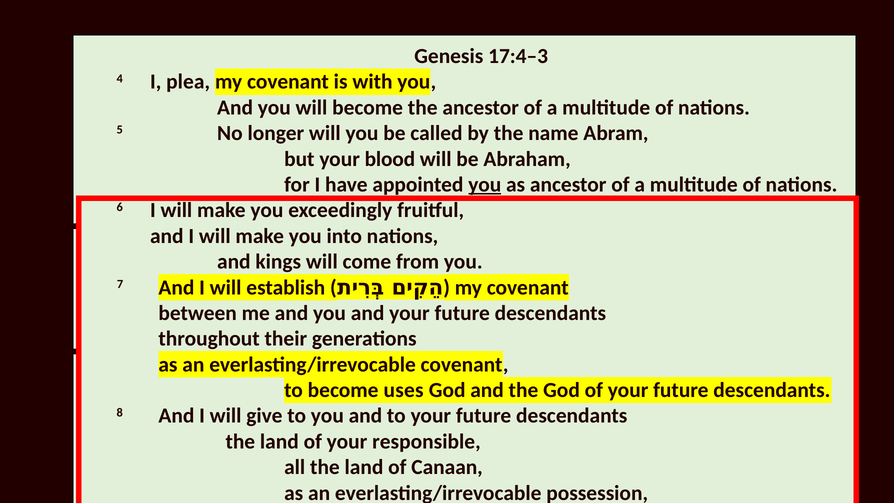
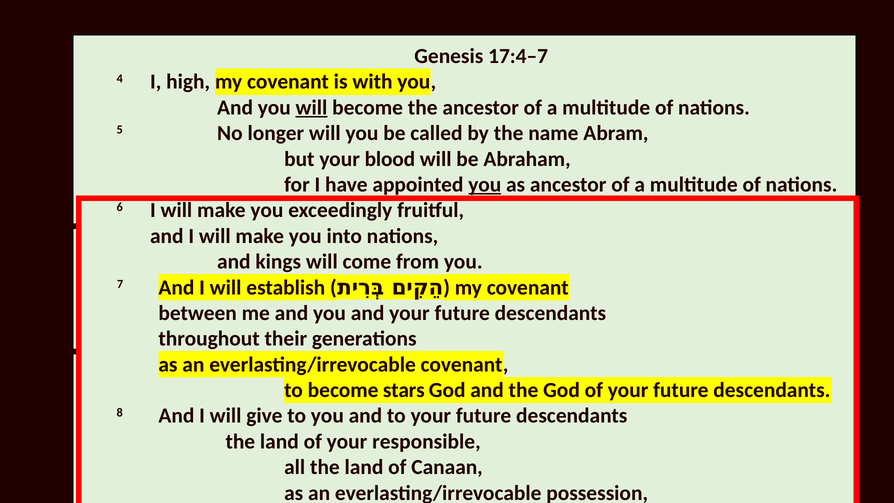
17:4–3: 17:4–3 -> 17:4–7 (518, 56)
plea: plea -> high (188, 82)
will underline: none -> present (311, 108)
uses: uses -> stars (404, 390)
